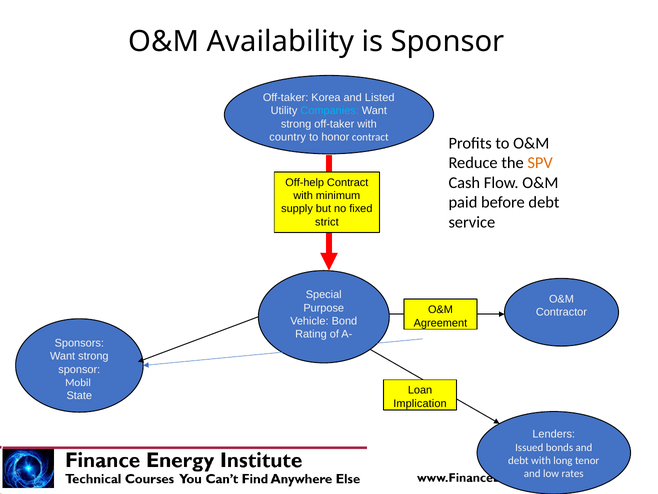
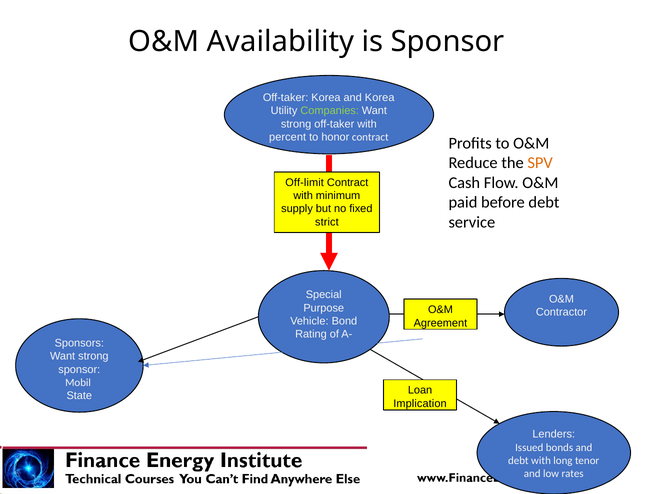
and Listed: Listed -> Korea (380, 97)
Companies colour: light blue -> light green (330, 111)
country: country -> percent (288, 137)
Off-help: Off-help -> Off-limit (305, 182)
